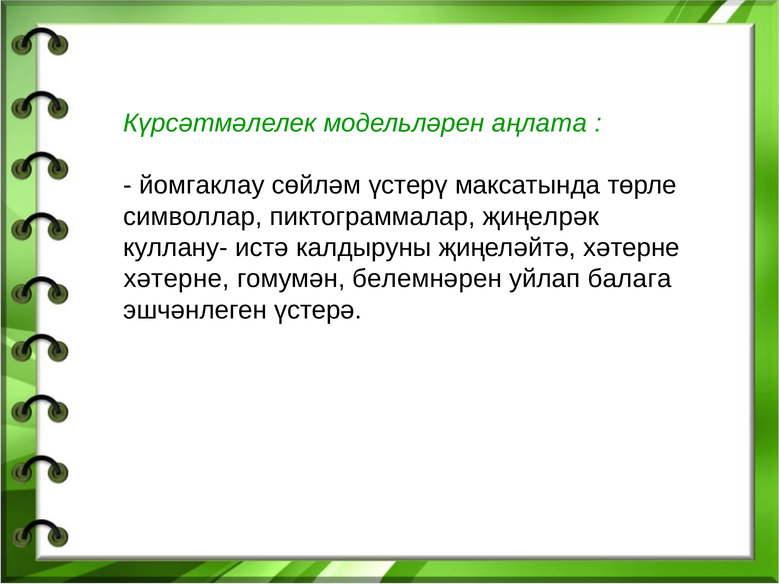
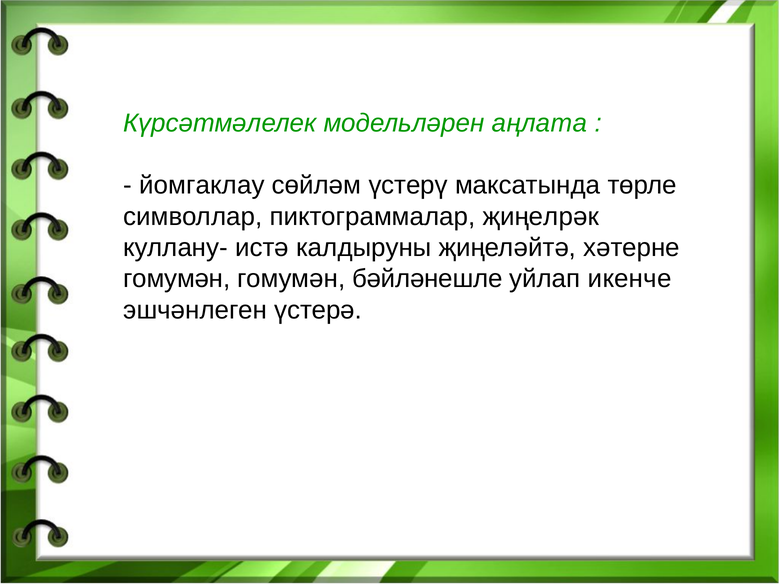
хәтерне: хәтерне -> гомумән (177, 279)
белемнәрен: белемнәрен -> бәйләнешле (427, 279)
балага: балага -> икенче (630, 279)
